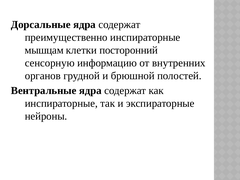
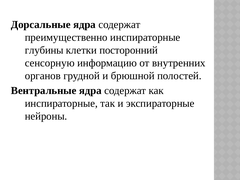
мышцам: мышцам -> глубины (44, 50)
